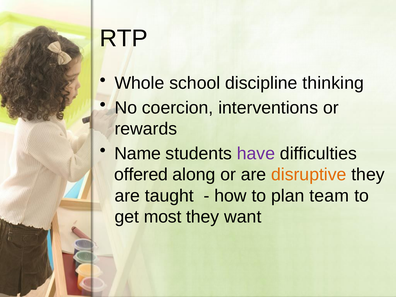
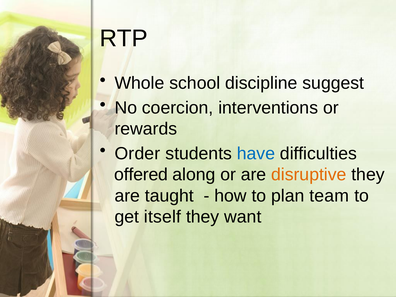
thinking: thinking -> suggest (333, 83)
Name: Name -> Order (137, 153)
have colour: purple -> blue (256, 153)
most: most -> itself (162, 217)
